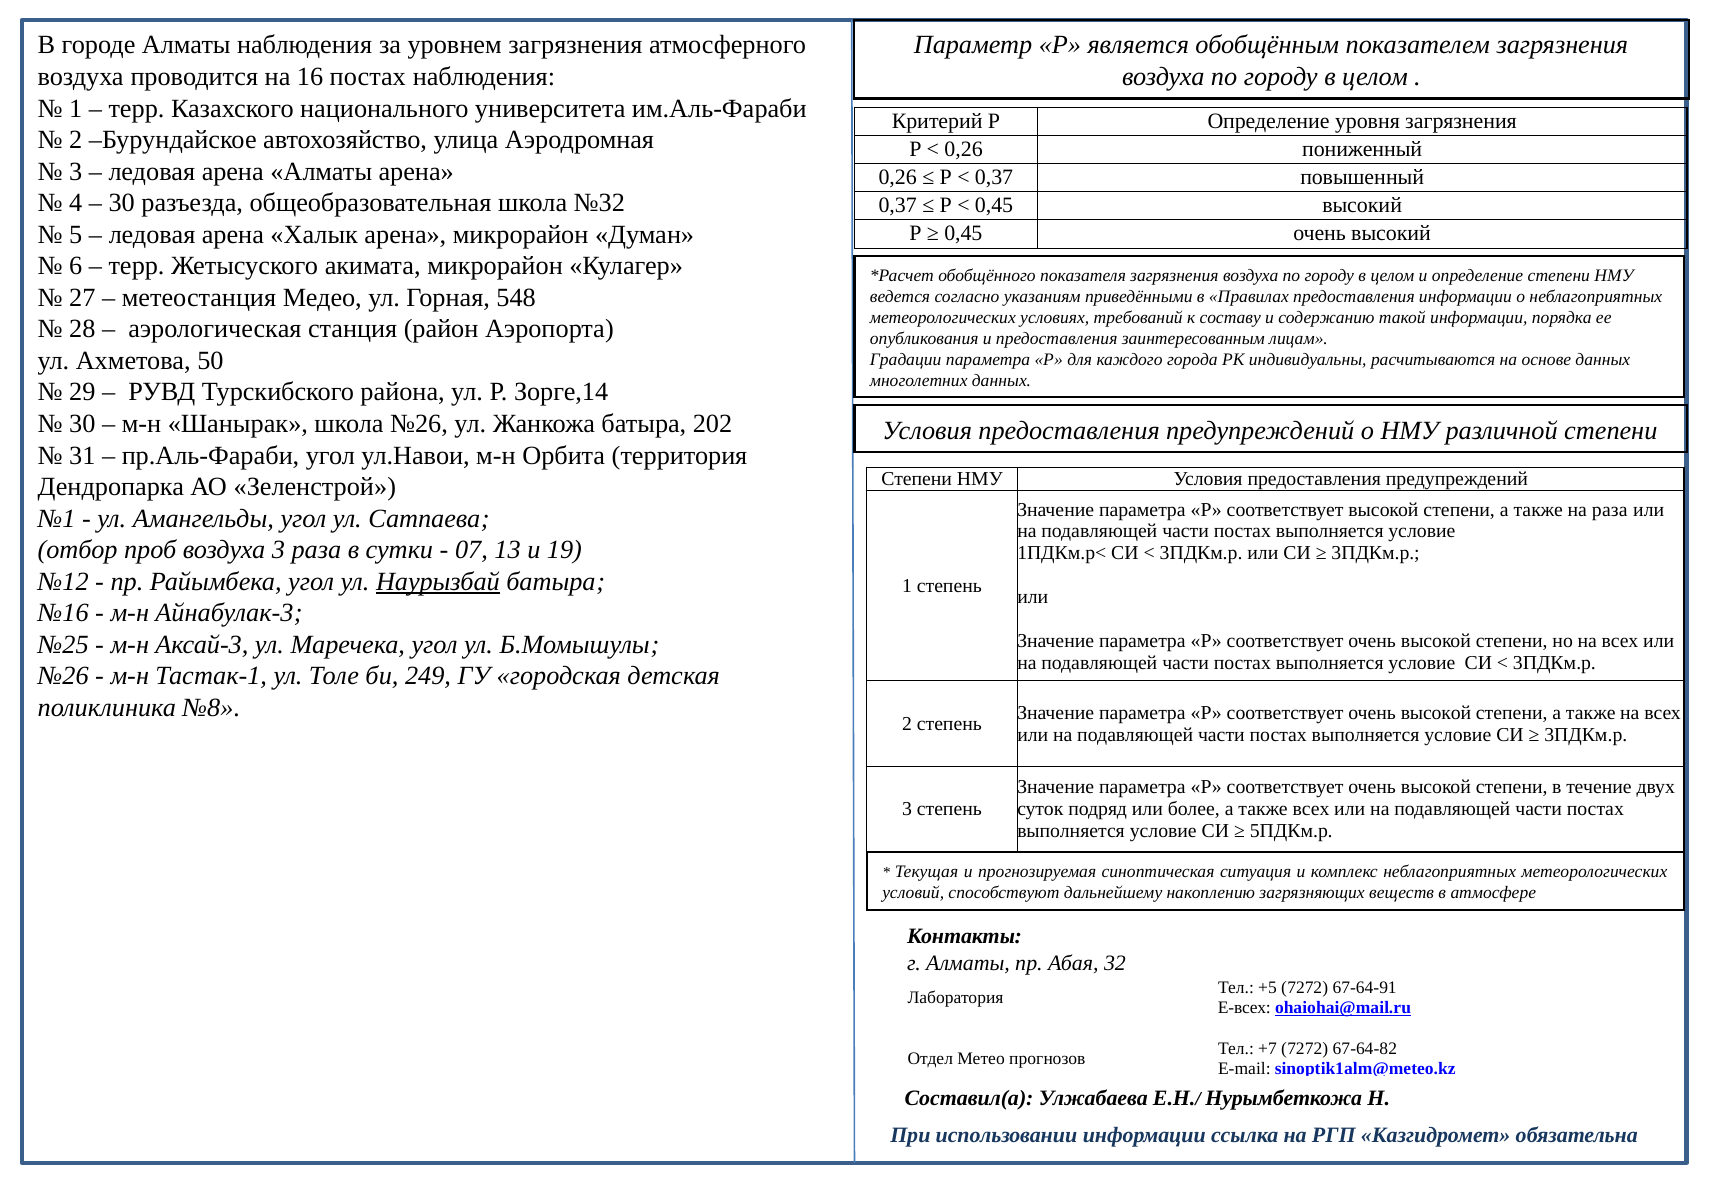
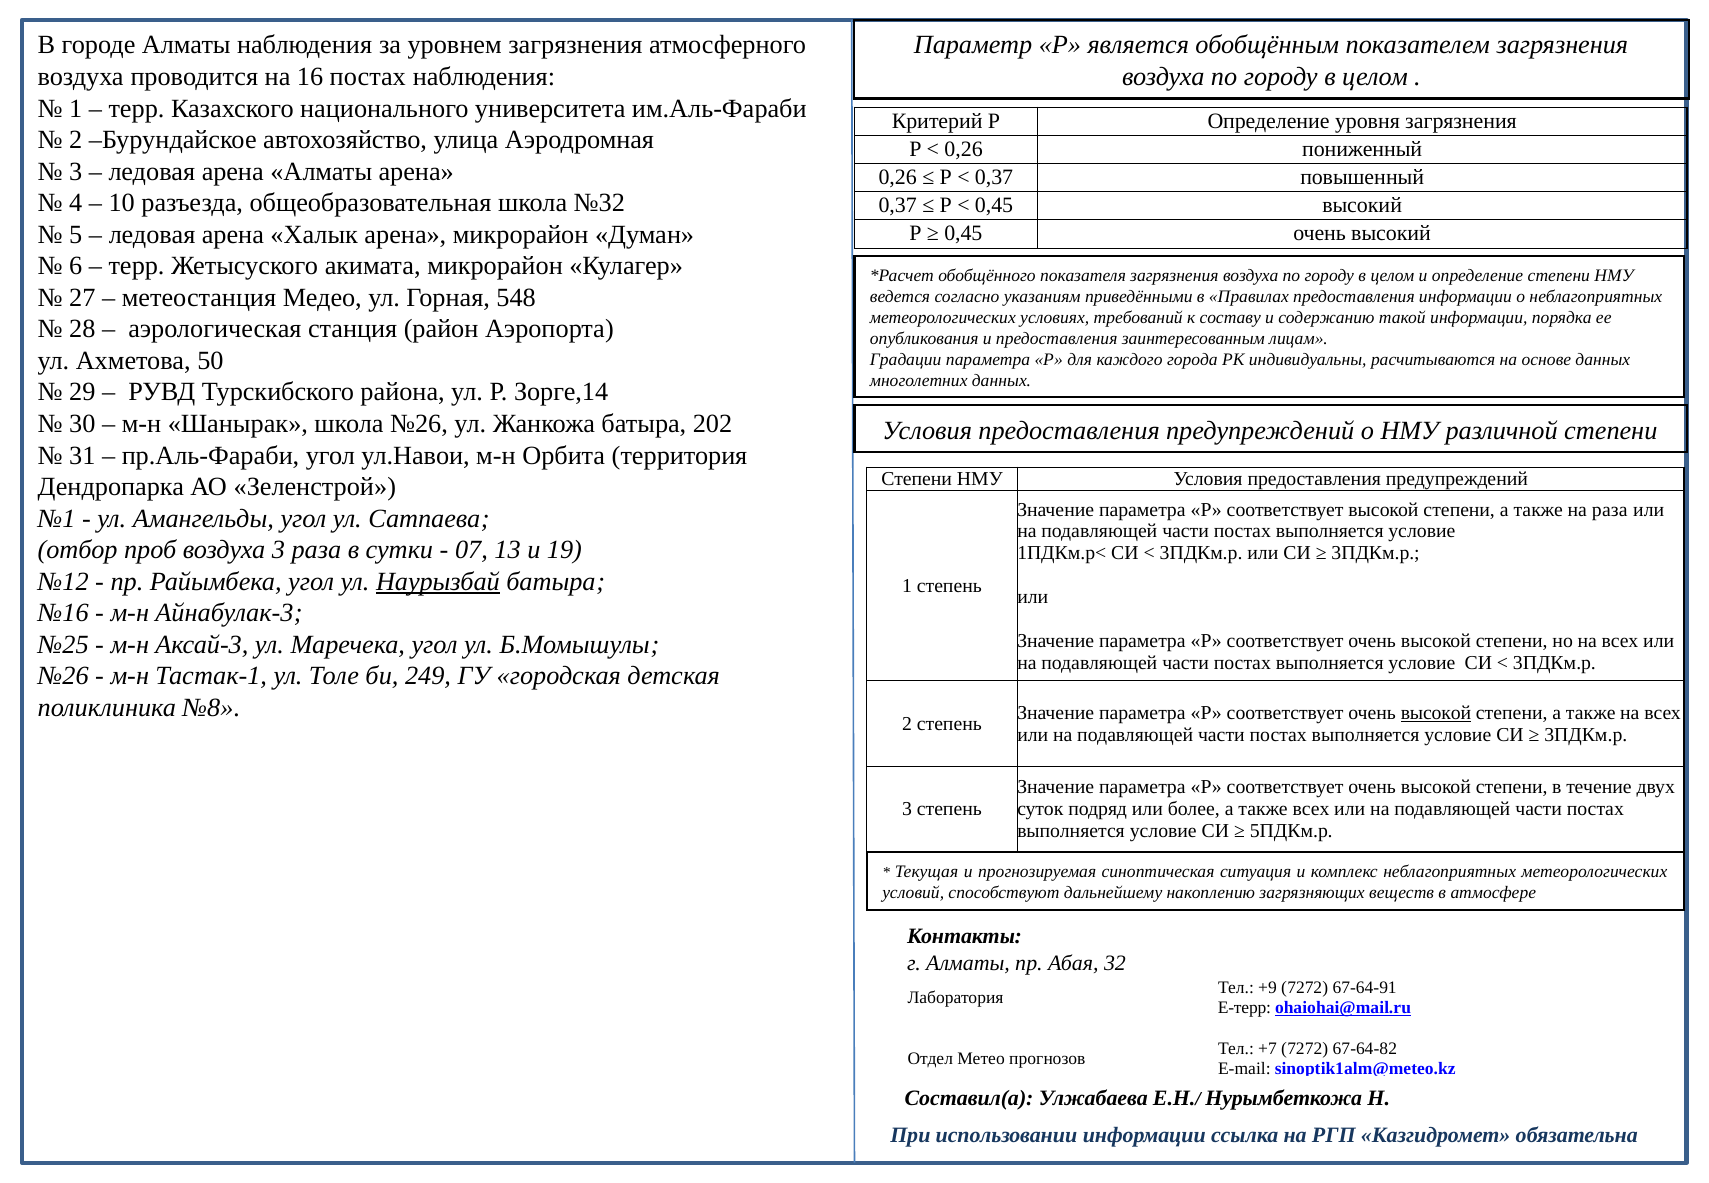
30: 30 -> 10 (122, 203)
высокой underline: none -> present (1436, 713)
+5: +5 -> +9 (1268, 988)
E-всех: E-всех -> E-терр (1244, 1008)
